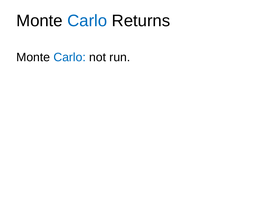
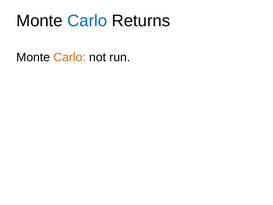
Carlo colour: blue -> orange (70, 57)
